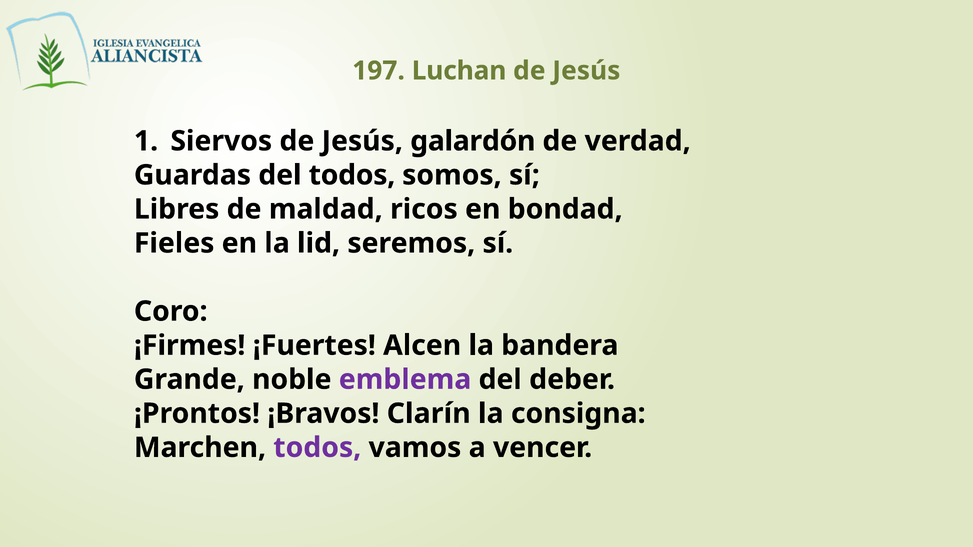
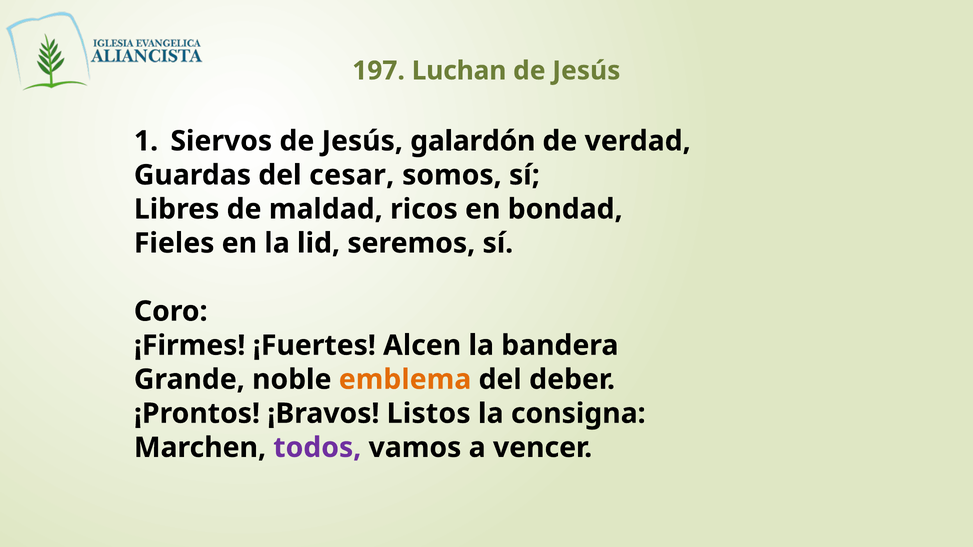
del todos: todos -> cesar (352, 175)
emblema colour: purple -> orange (405, 380)
Clarín: Clarín -> Listos (429, 414)
